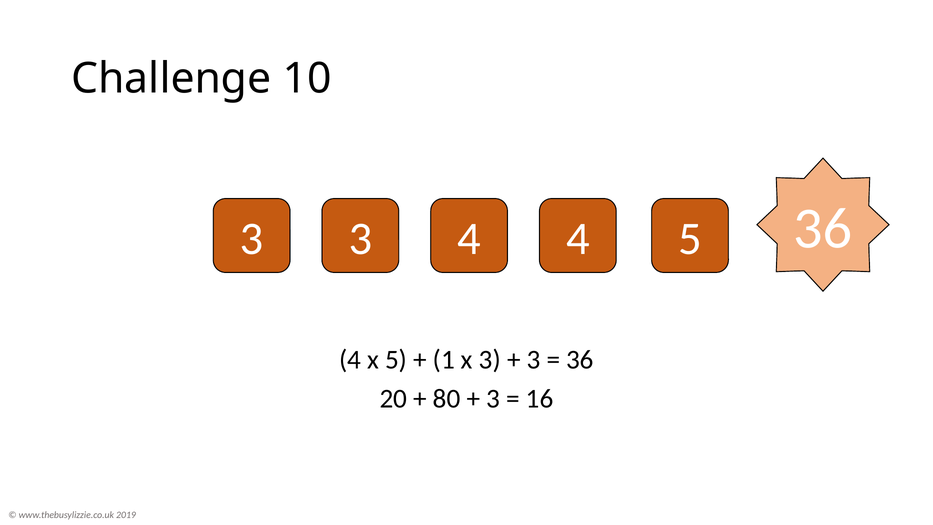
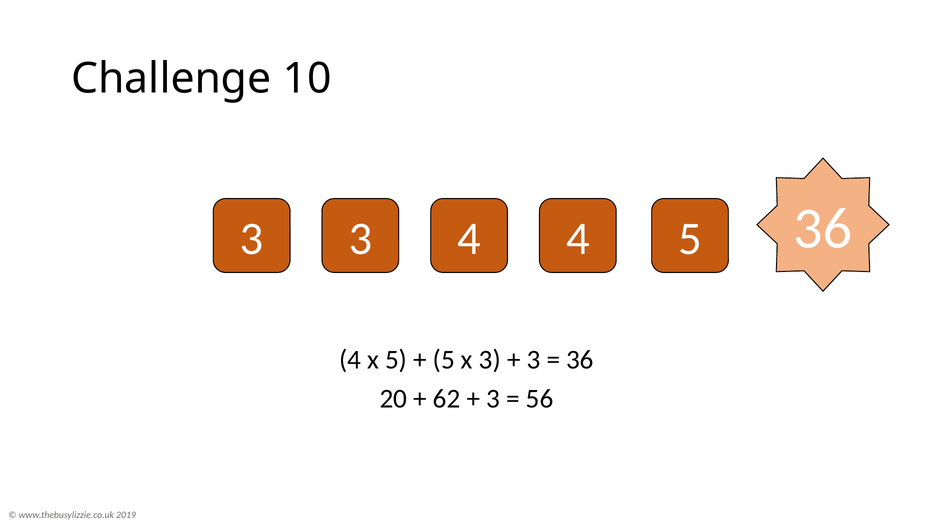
1: 1 -> 5 (444, 360)
80: 80 -> 62 (447, 399)
16: 16 -> 56 (540, 399)
